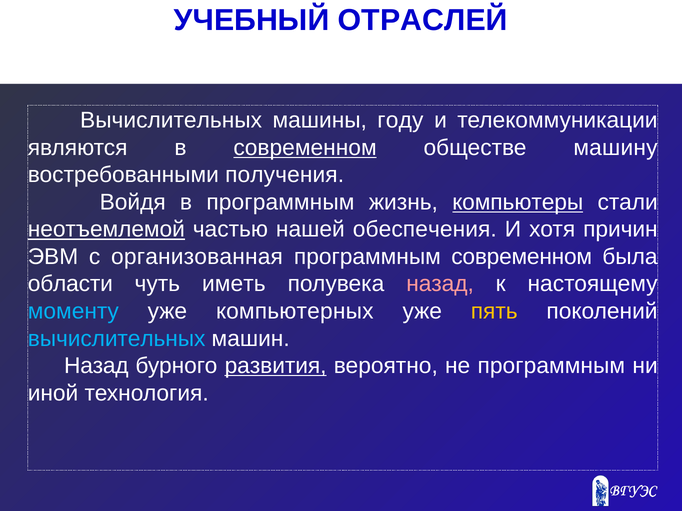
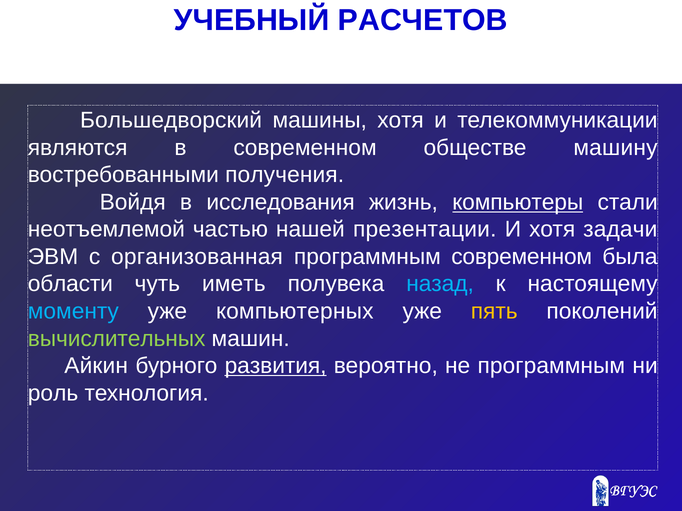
ОТРАСЛЕЙ: ОТРАСЛЕЙ -> РАСЧЕТОВ (423, 20)
Вычислительных: Вычислительных -> Большедворский (171, 121)
машины году: году -> хотя (401, 121)
современном underline: present -> none (305, 148)
в программным: программным -> исследования (281, 202)
неотъемлемой underline: present -> none (106, 230)
обеспечения: обеспечения -> презентации (425, 230)
причин: причин -> задачи (620, 230)
назад colour: pink -> light blue (440, 284)
вычислительных colour: light blue -> light green (117, 339)
Назад: Назад -> Айкин (96, 366)
иной: иной -> роль (53, 393)
